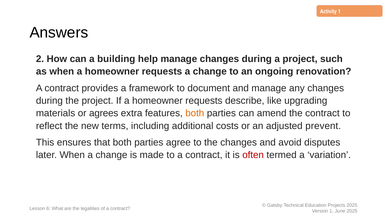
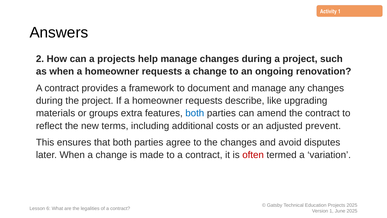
a building: building -> projects (116, 59)
agrees: agrees -> groups (104, 113)
both colour: orange -> blue (195, 113)
